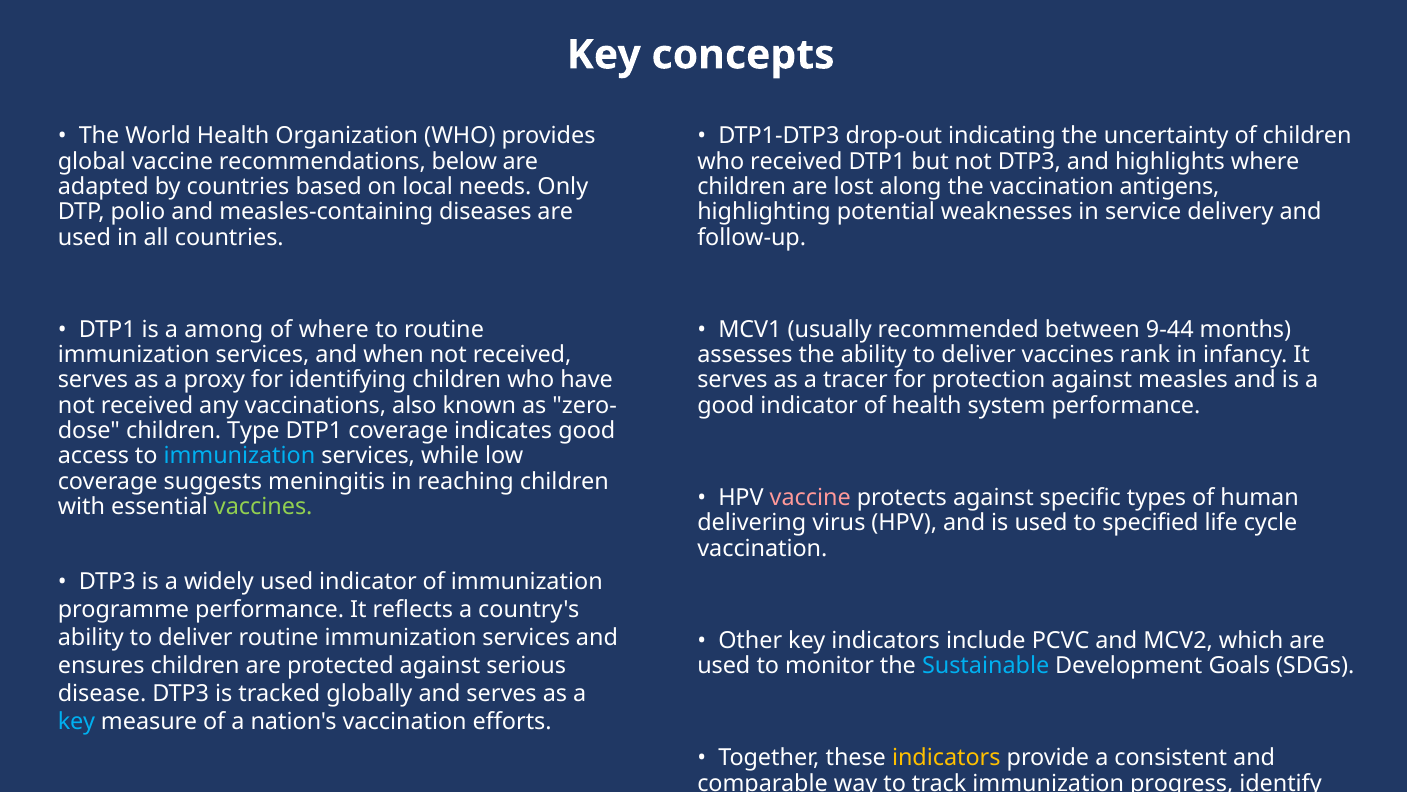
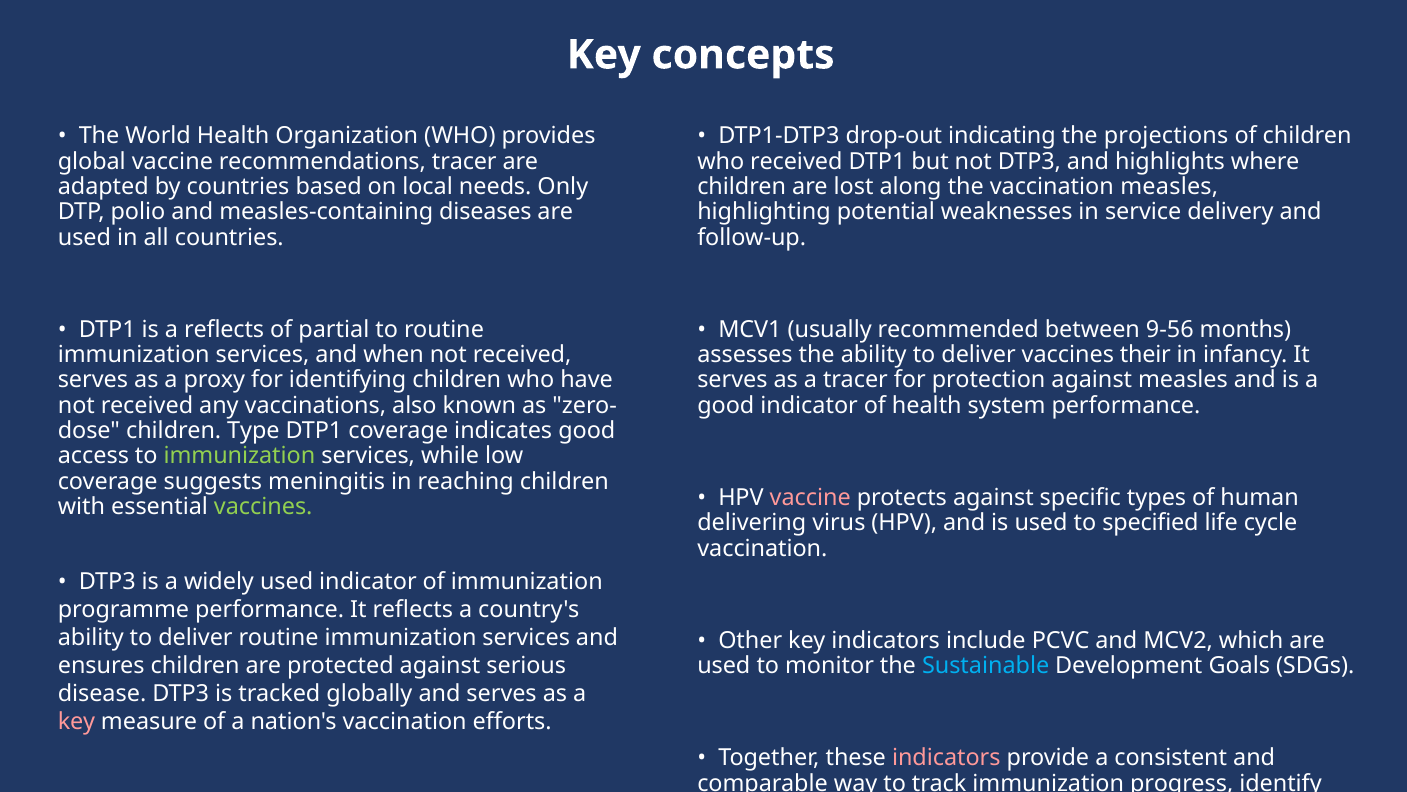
uncertainty: uncertainty -> projections (1166, 136)
recommendations below: below -> tracer (464, 161)
vaccination antigens: antigens -> measles (1169, 186)
a among: among -> reflects (224, 329)
of where: where -> partial (334, 329)
9-44: 9-44 -> 9-56 (1170, 329)
rank: rank -> their (1145, 355)
immunization colour: light blue -> light green (239, 456)
key colour: light blue -> pink (77, 722)
indicators colour: yellow -> pink (946, 757)
